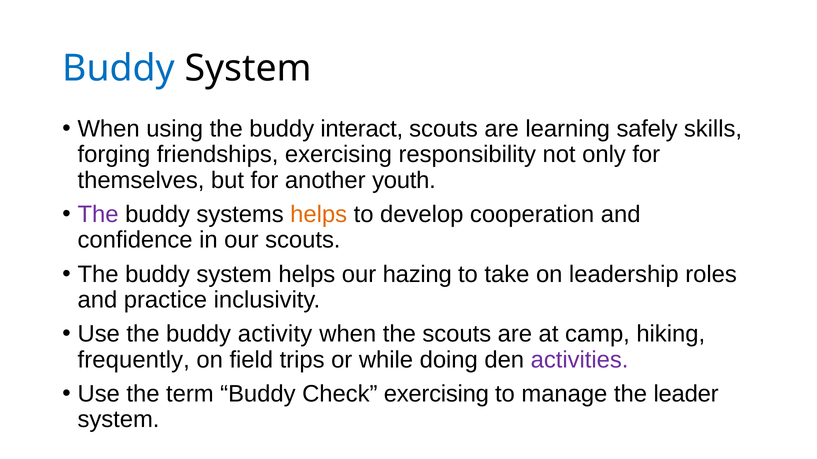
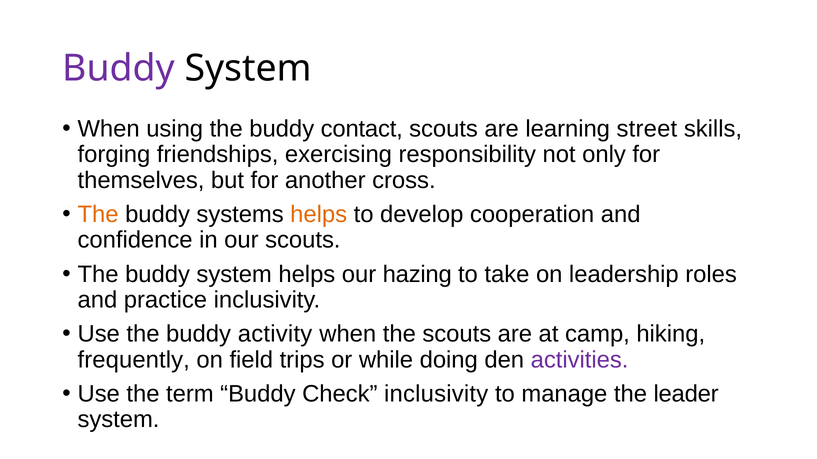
Buddy colour: blue -> purple (119, 69)
interact: interact -> contact (362, 129)
safely: safely -> street (647, 129)
youth: youth -> cross (404, 180)
The colour: purple -> orange (98, 215)
Check exercising: exercising -> inclusivity (436, 394)
